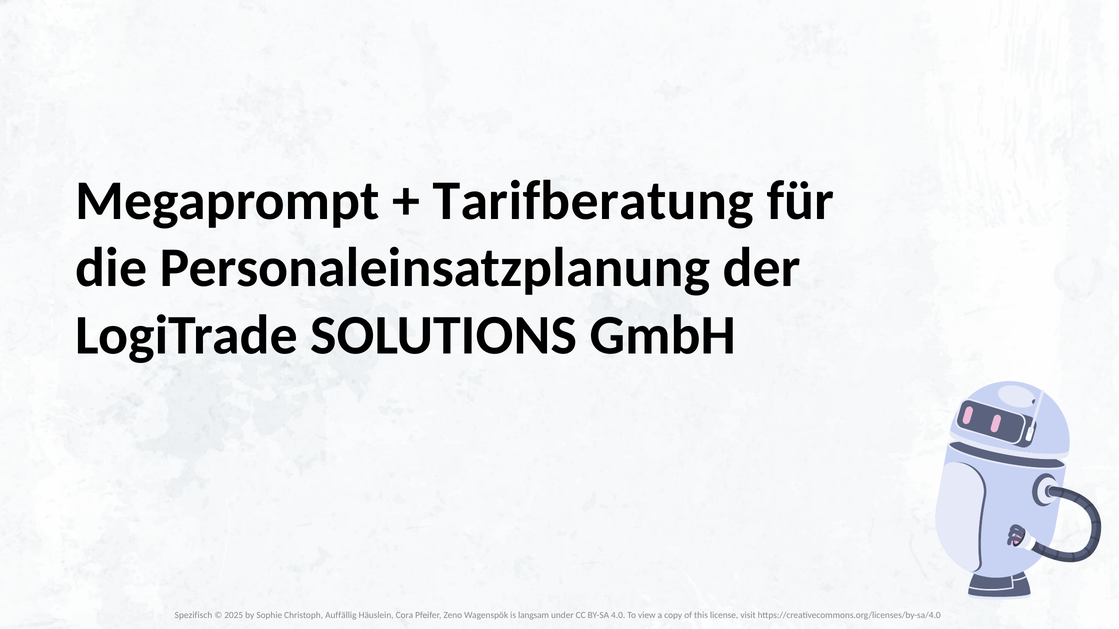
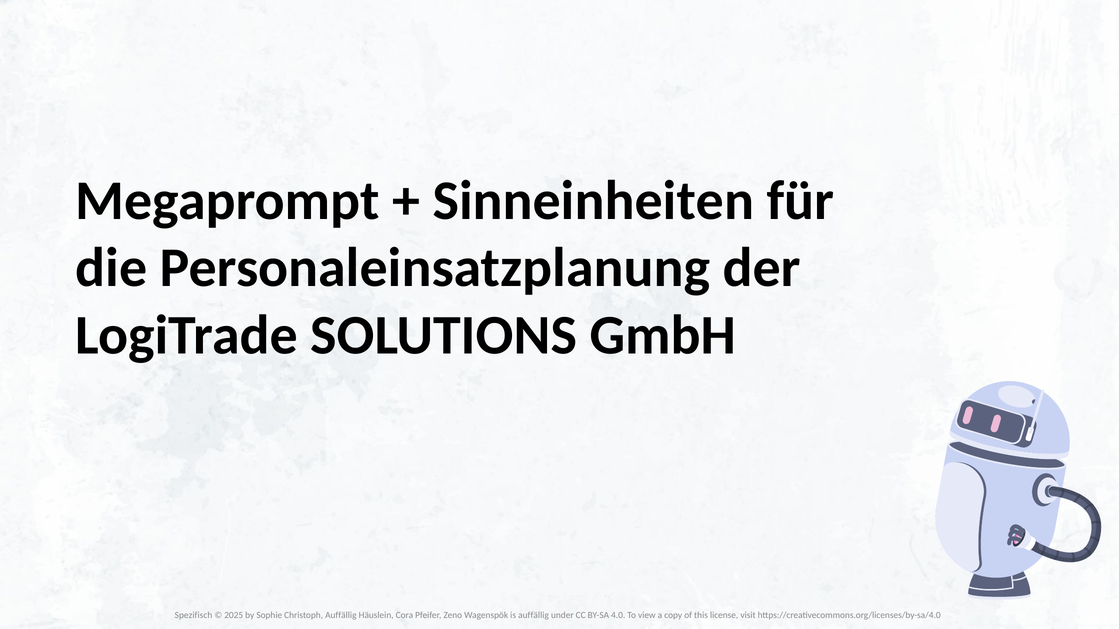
Tarifberatung: Tarifberatung -> Sinneinheiten (593, 201)
is langsam: langsam -> auffällig (534, 616)
